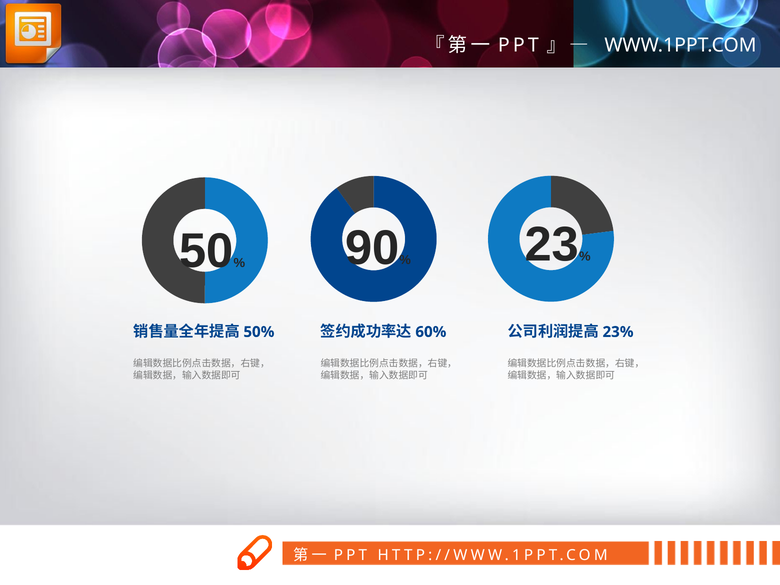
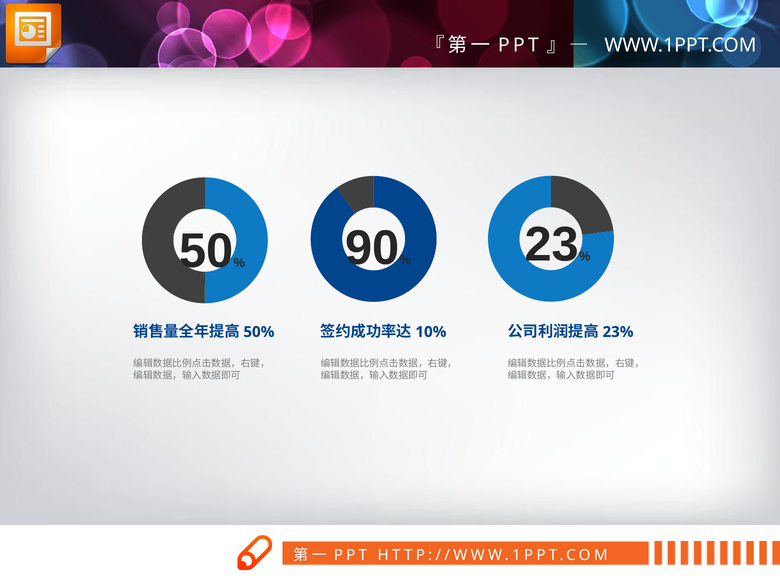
60%: 60% -> 10% (431, 332)
